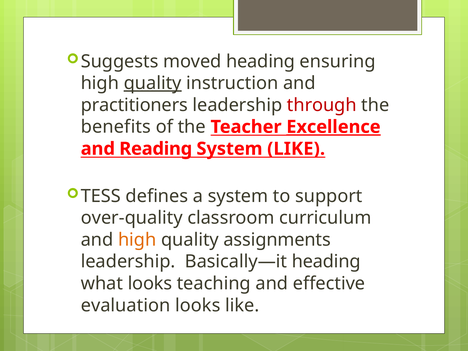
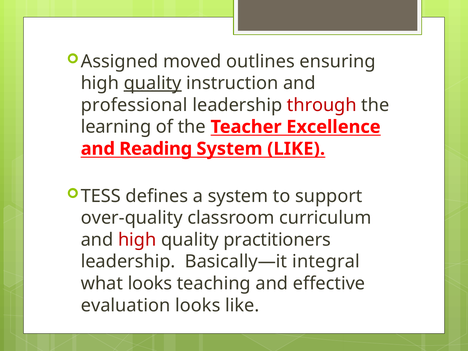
Suggests: Suggests -> Assigned (120, 61)
moved heading: heading -> outlines (261, 61)
practitioners: practitioners -> professional (134, 105)
benefits: benefits -> learning (116, 127)
Excellence underline: present -> none (333, 127)
high colour: orange -> red (137, 240)
assignments: assignments -> practitioners (277, 240)
Basically—it heading: heading -> integral (326, 262)
